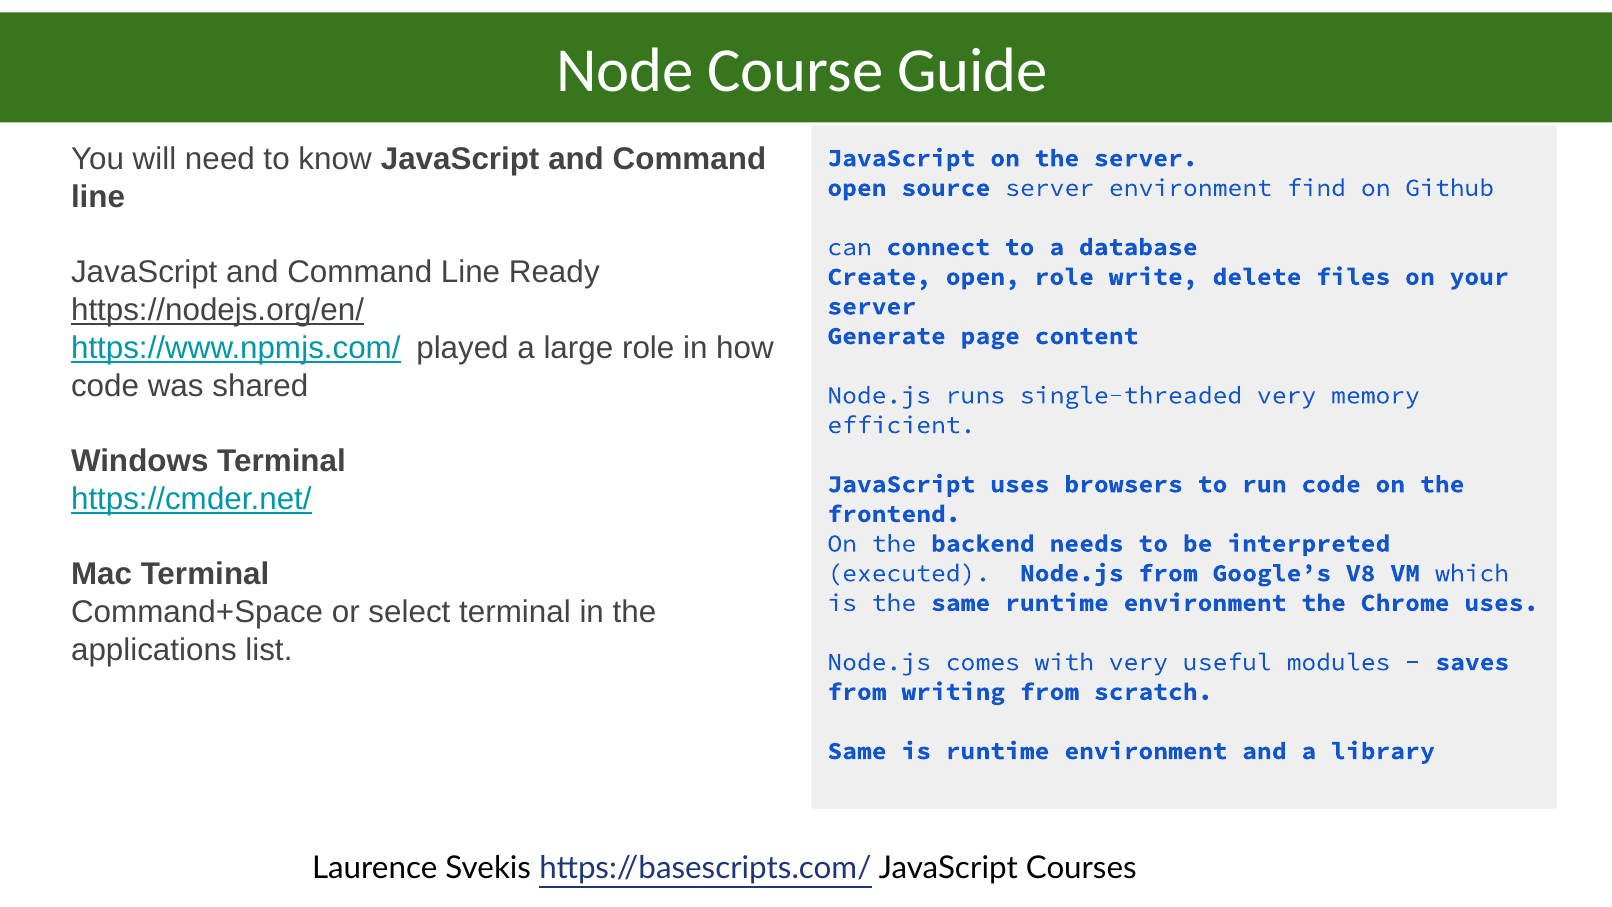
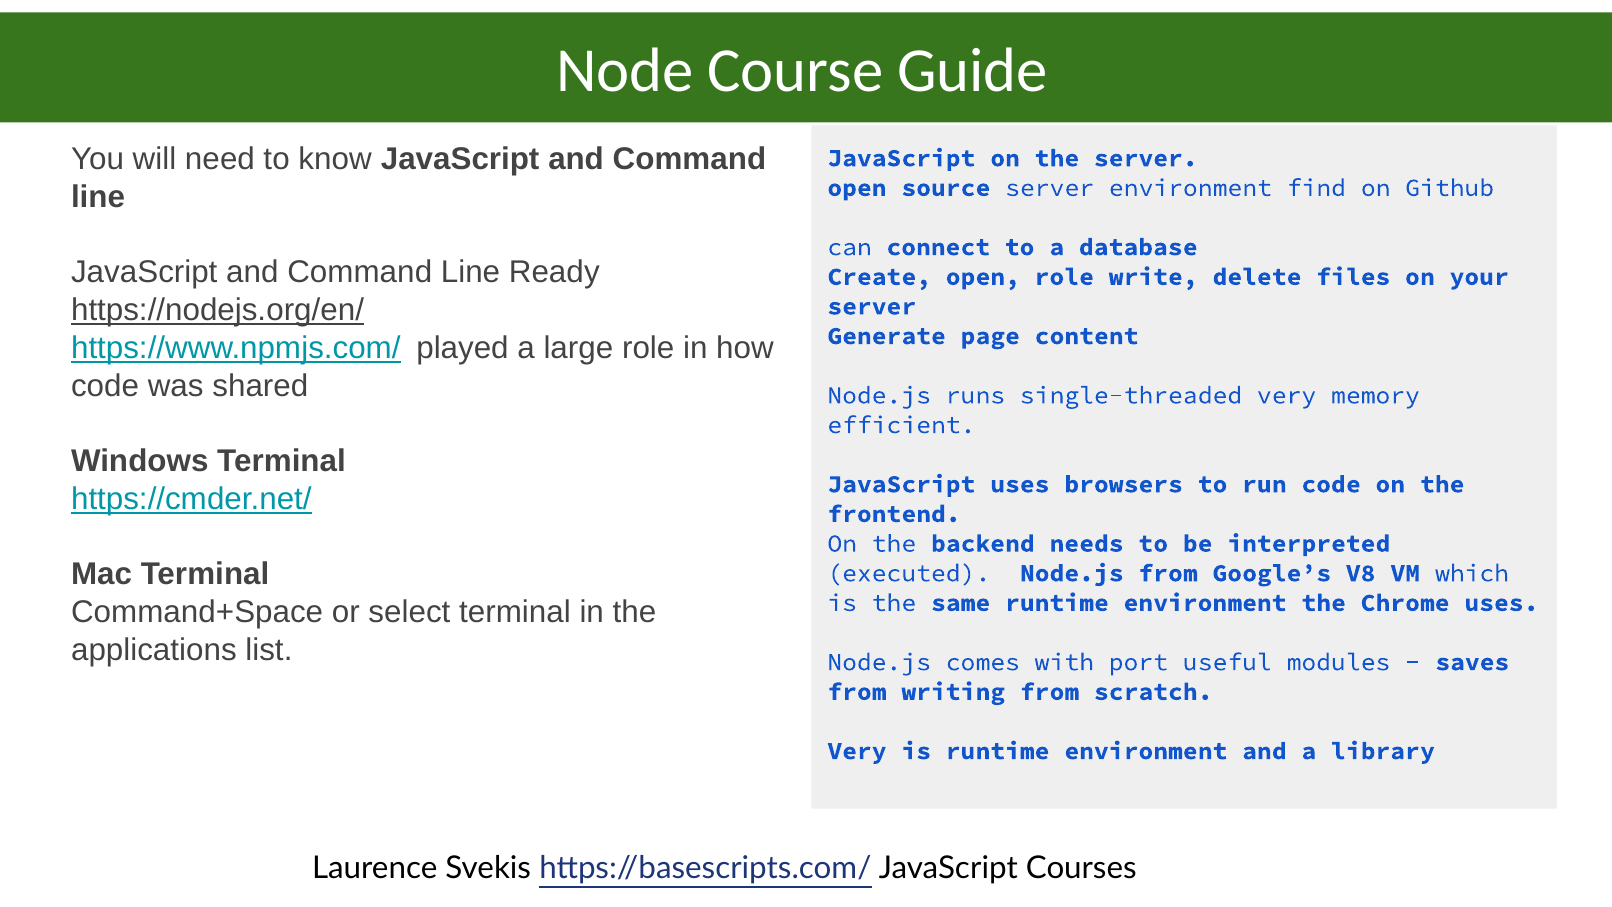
with very: very -> port (1138, 662)
Same: Same -> Very (857, 751)
